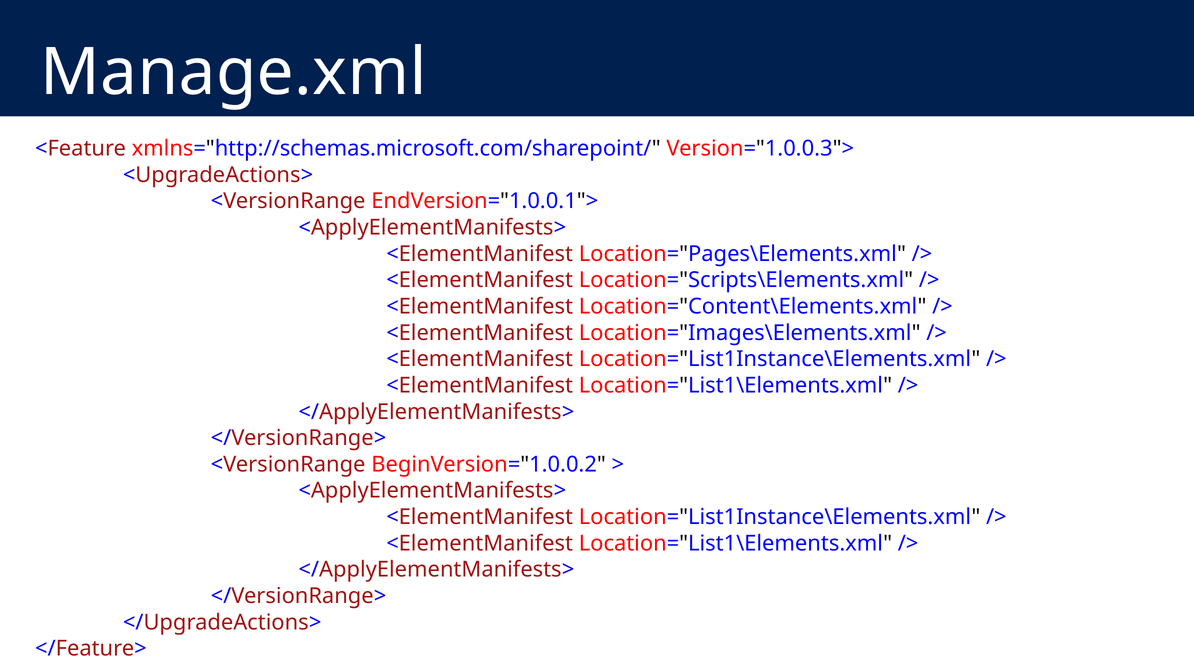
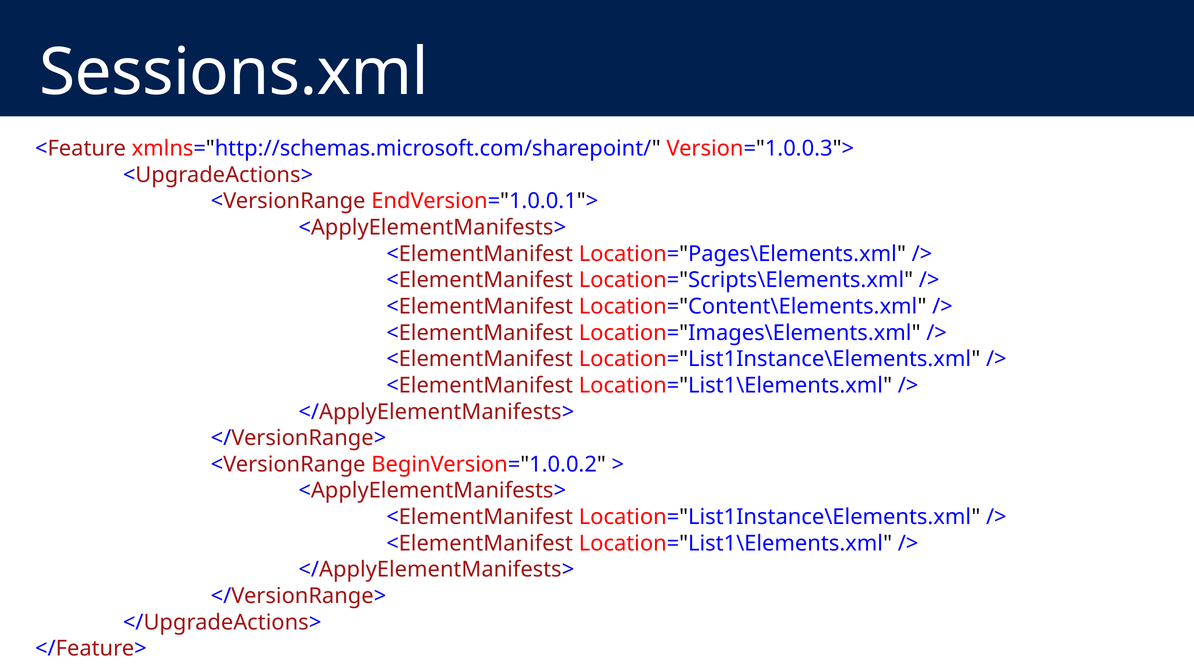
Manage.xml: Manage.xml -> Sessions.xml (234, 72)
